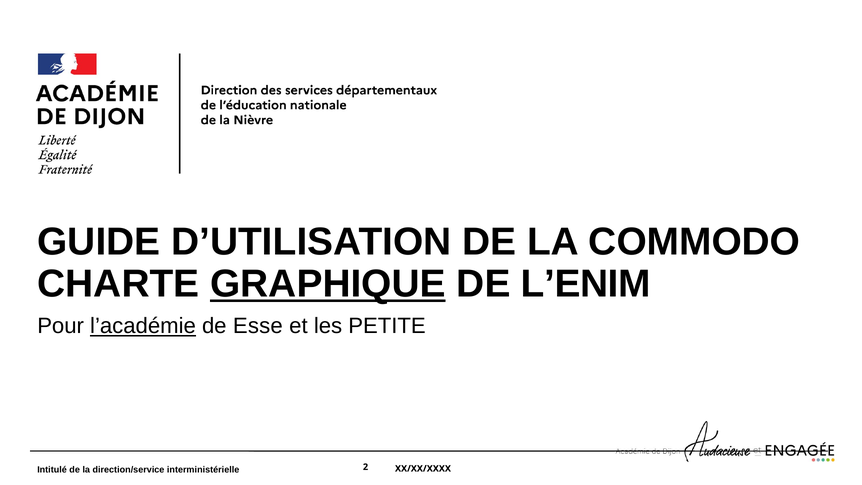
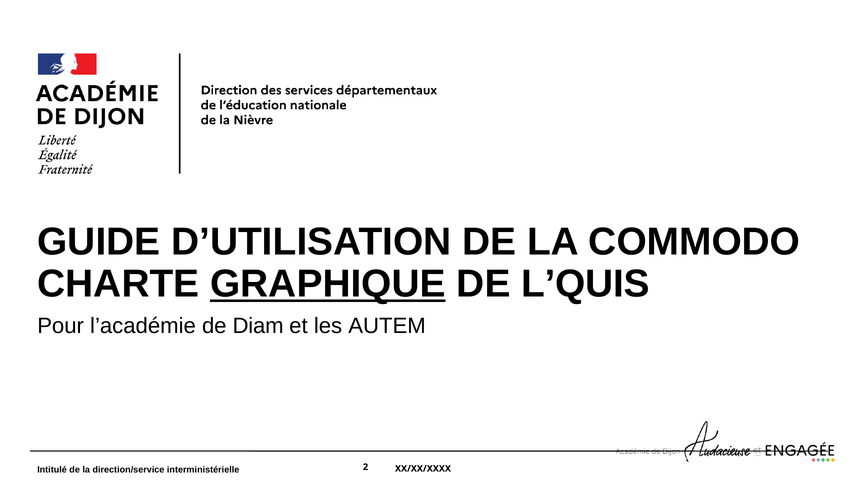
L’ENIM: L’ENIM -> L’QUIS (586, 284)
l’académie underline: present -> none (143, 326)
Esse: Esse -> Diam (258, 326)
PETITE: PETITE -> AUTEM (387, 326)
